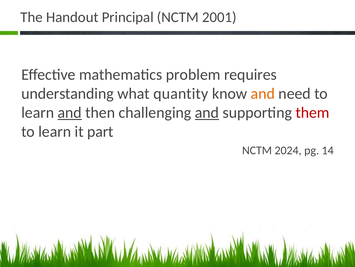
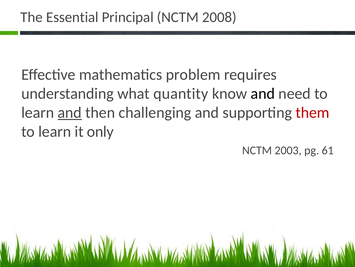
Handout: Handout -> Essential (72, 17)
2001: 2001 -> 2008 (219, 17)
and colour: orange -> black (263, 93)
and underline: present -> none (207, 112)
part: part -> only (100, 131)
2024: 2024 -> 2003 (288, 150)
14: 14 -> 61 (328, 150)
